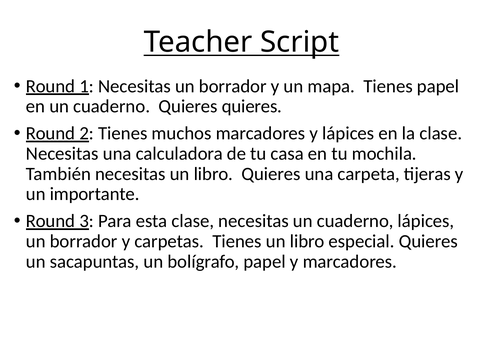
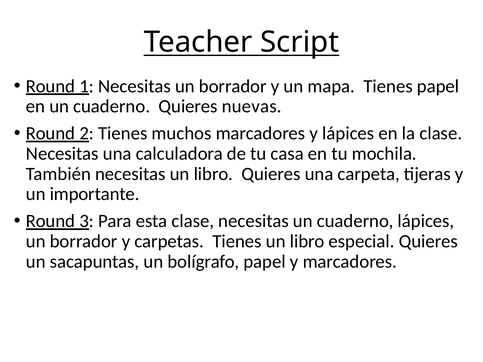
Quieres quieres: quieres -> nuevas (252, 106)
